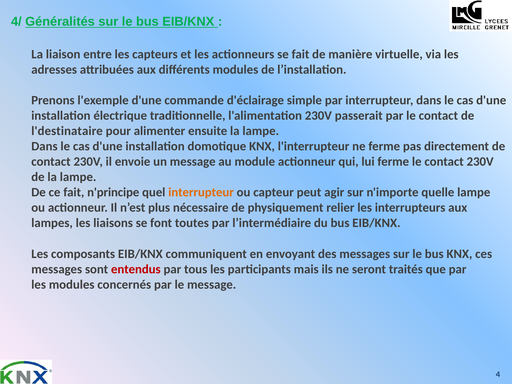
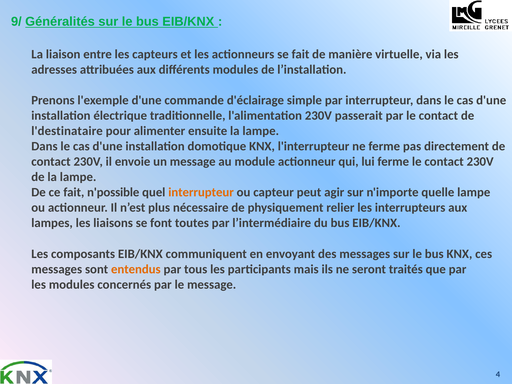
4/: 4/ -> 9/ (16, 22)
n'principe: n'principe -> n'possible (113, 192)
entendus colour: red -> orange (136, 269)
